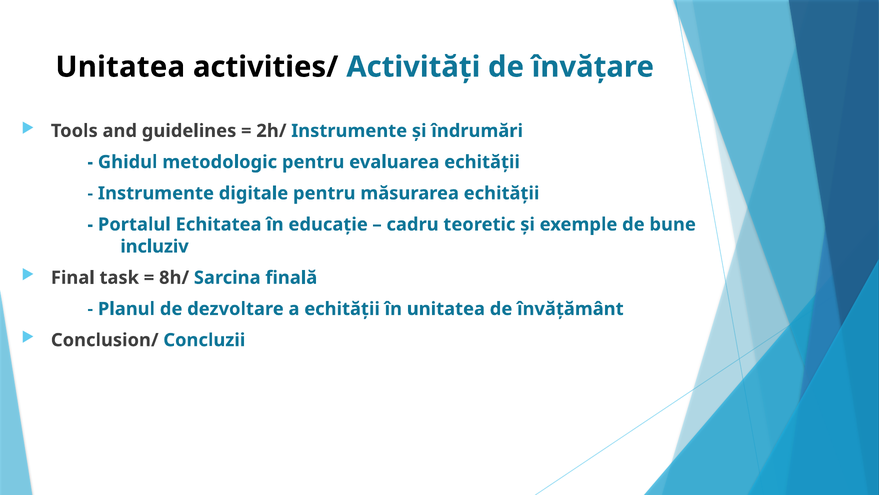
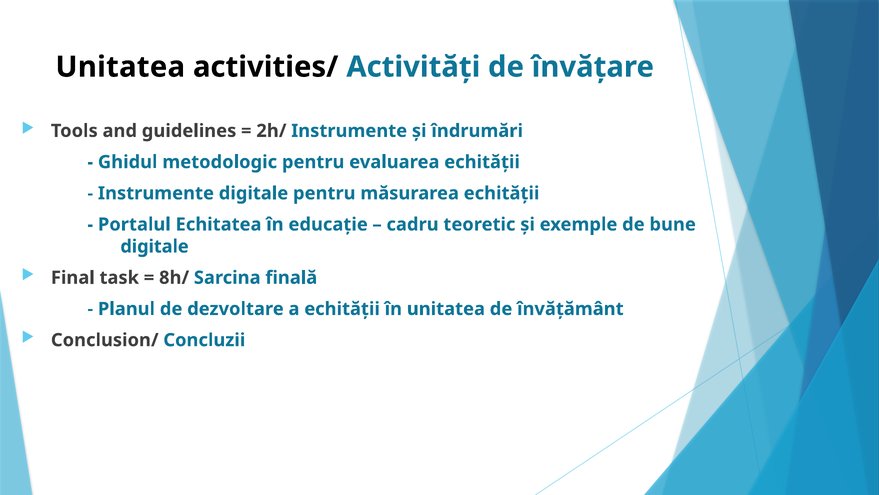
incluziv: incluziv -> digitale (155, 246)
